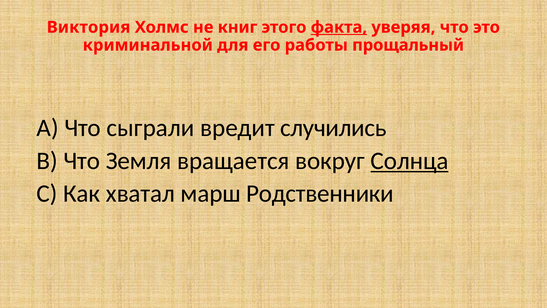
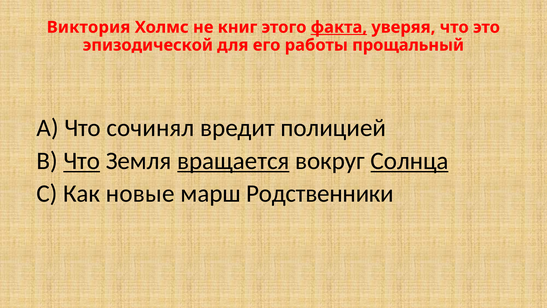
криминальной: криминальной -> эпизодической (148, 45)
сыграли: сыграли -> сочинял (150, 128)
случились: случились -> полицией (333, 128)
Что underline: none -> present (82, 161)
вращается underline: none -> present (233, 161)
хватал: хватал -> новые (140, 193)
